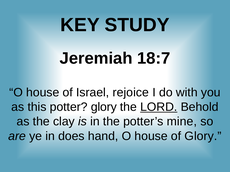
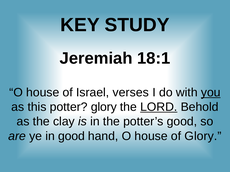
18:7: 18:7 -> 18:1 (154, 58)
rejoice: rejoice -> verses (131, 93)
you underline: none -> present (211, 93)
potter’s mine: mine -> good (182, 122)
in does: does -> good (71, 136)
